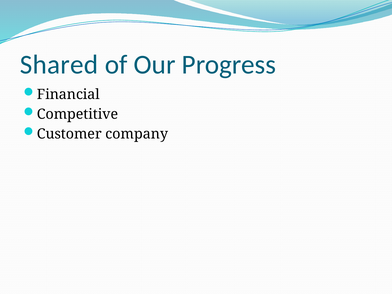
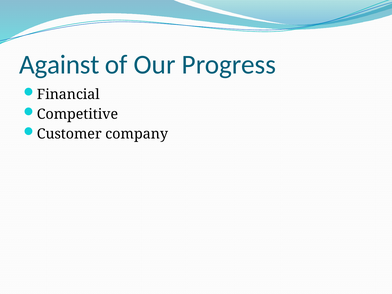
Shared: Shared -> Against (59, 65)
